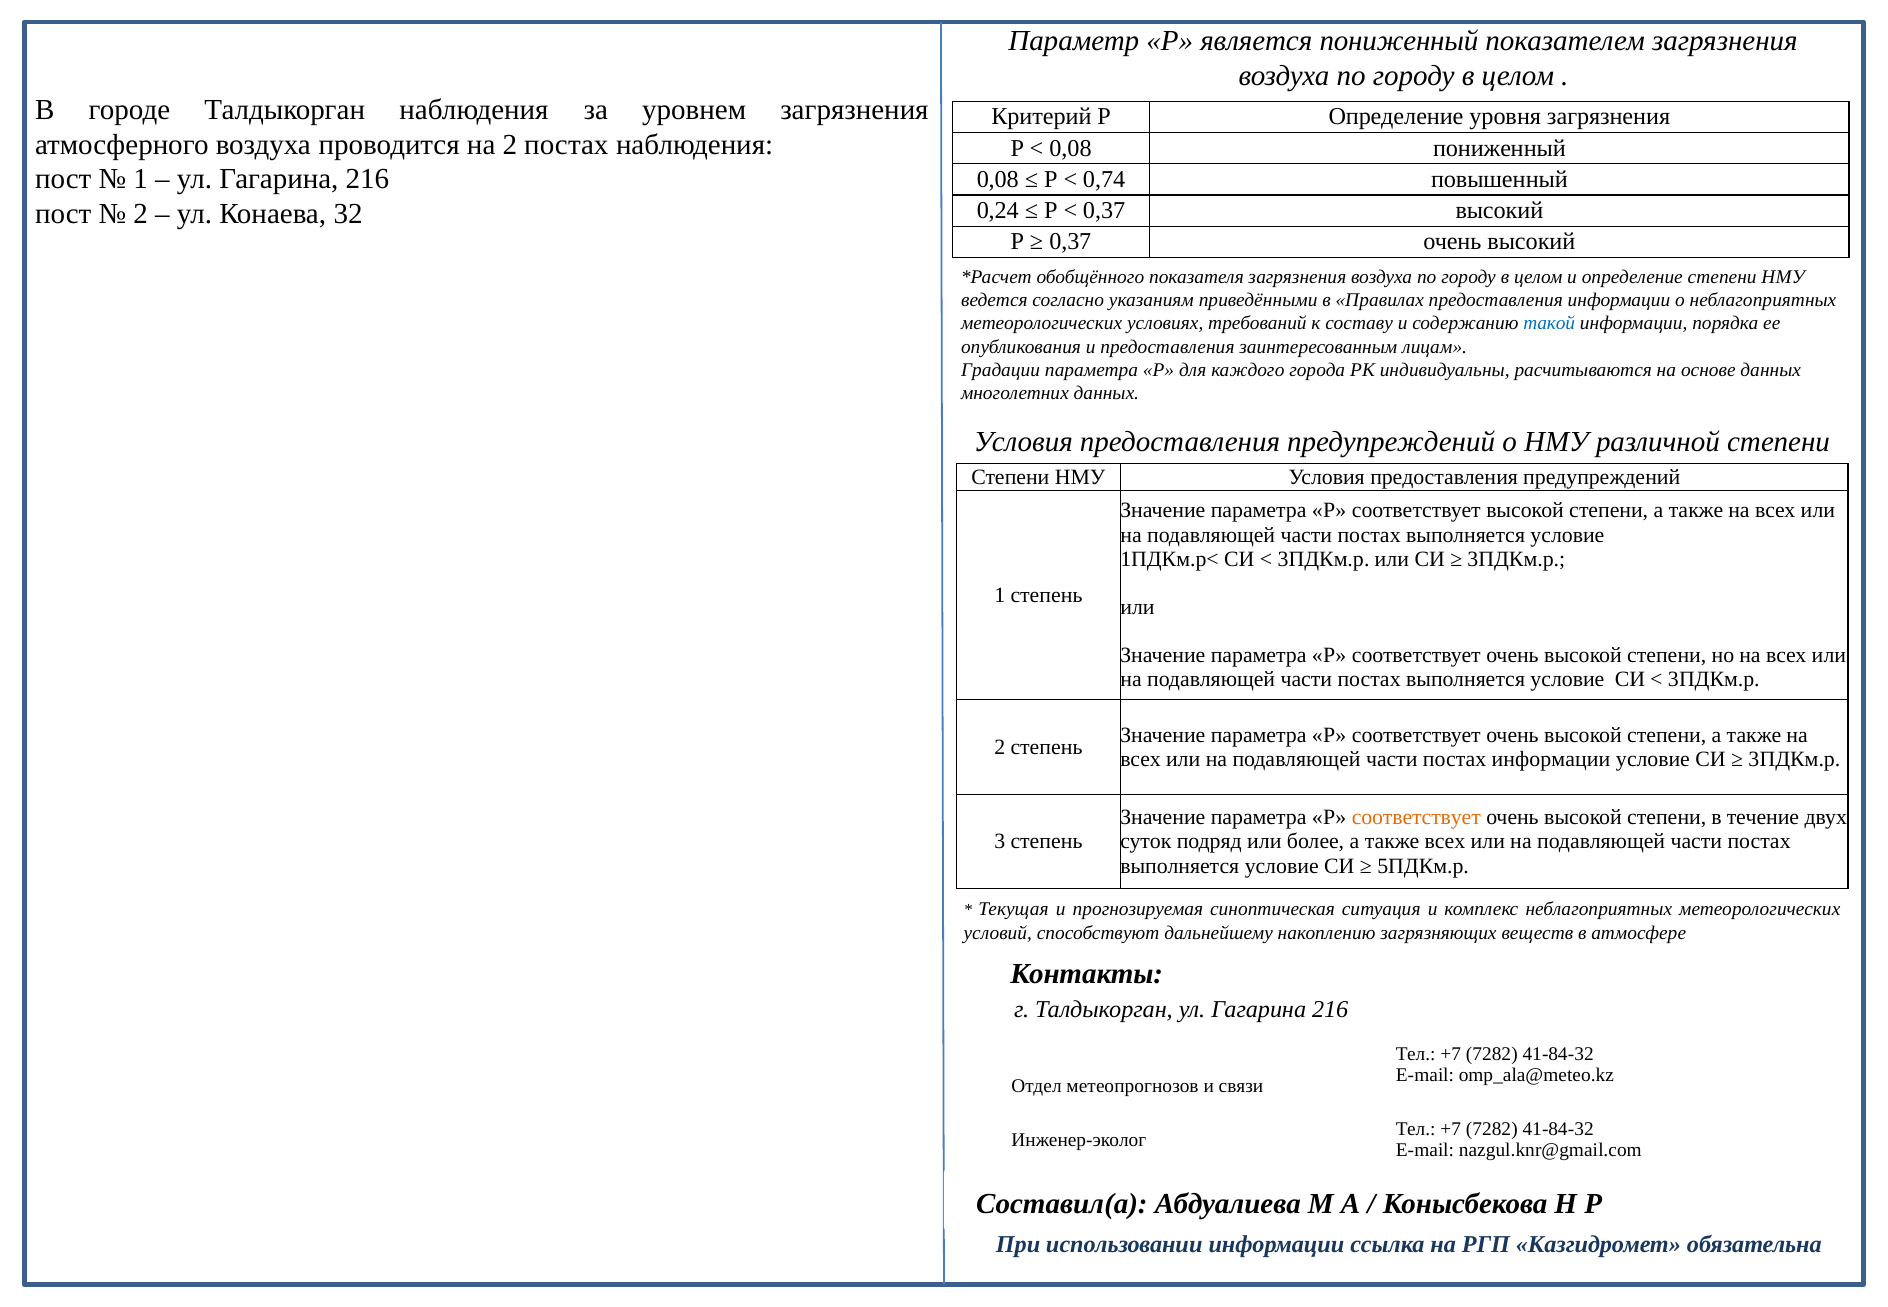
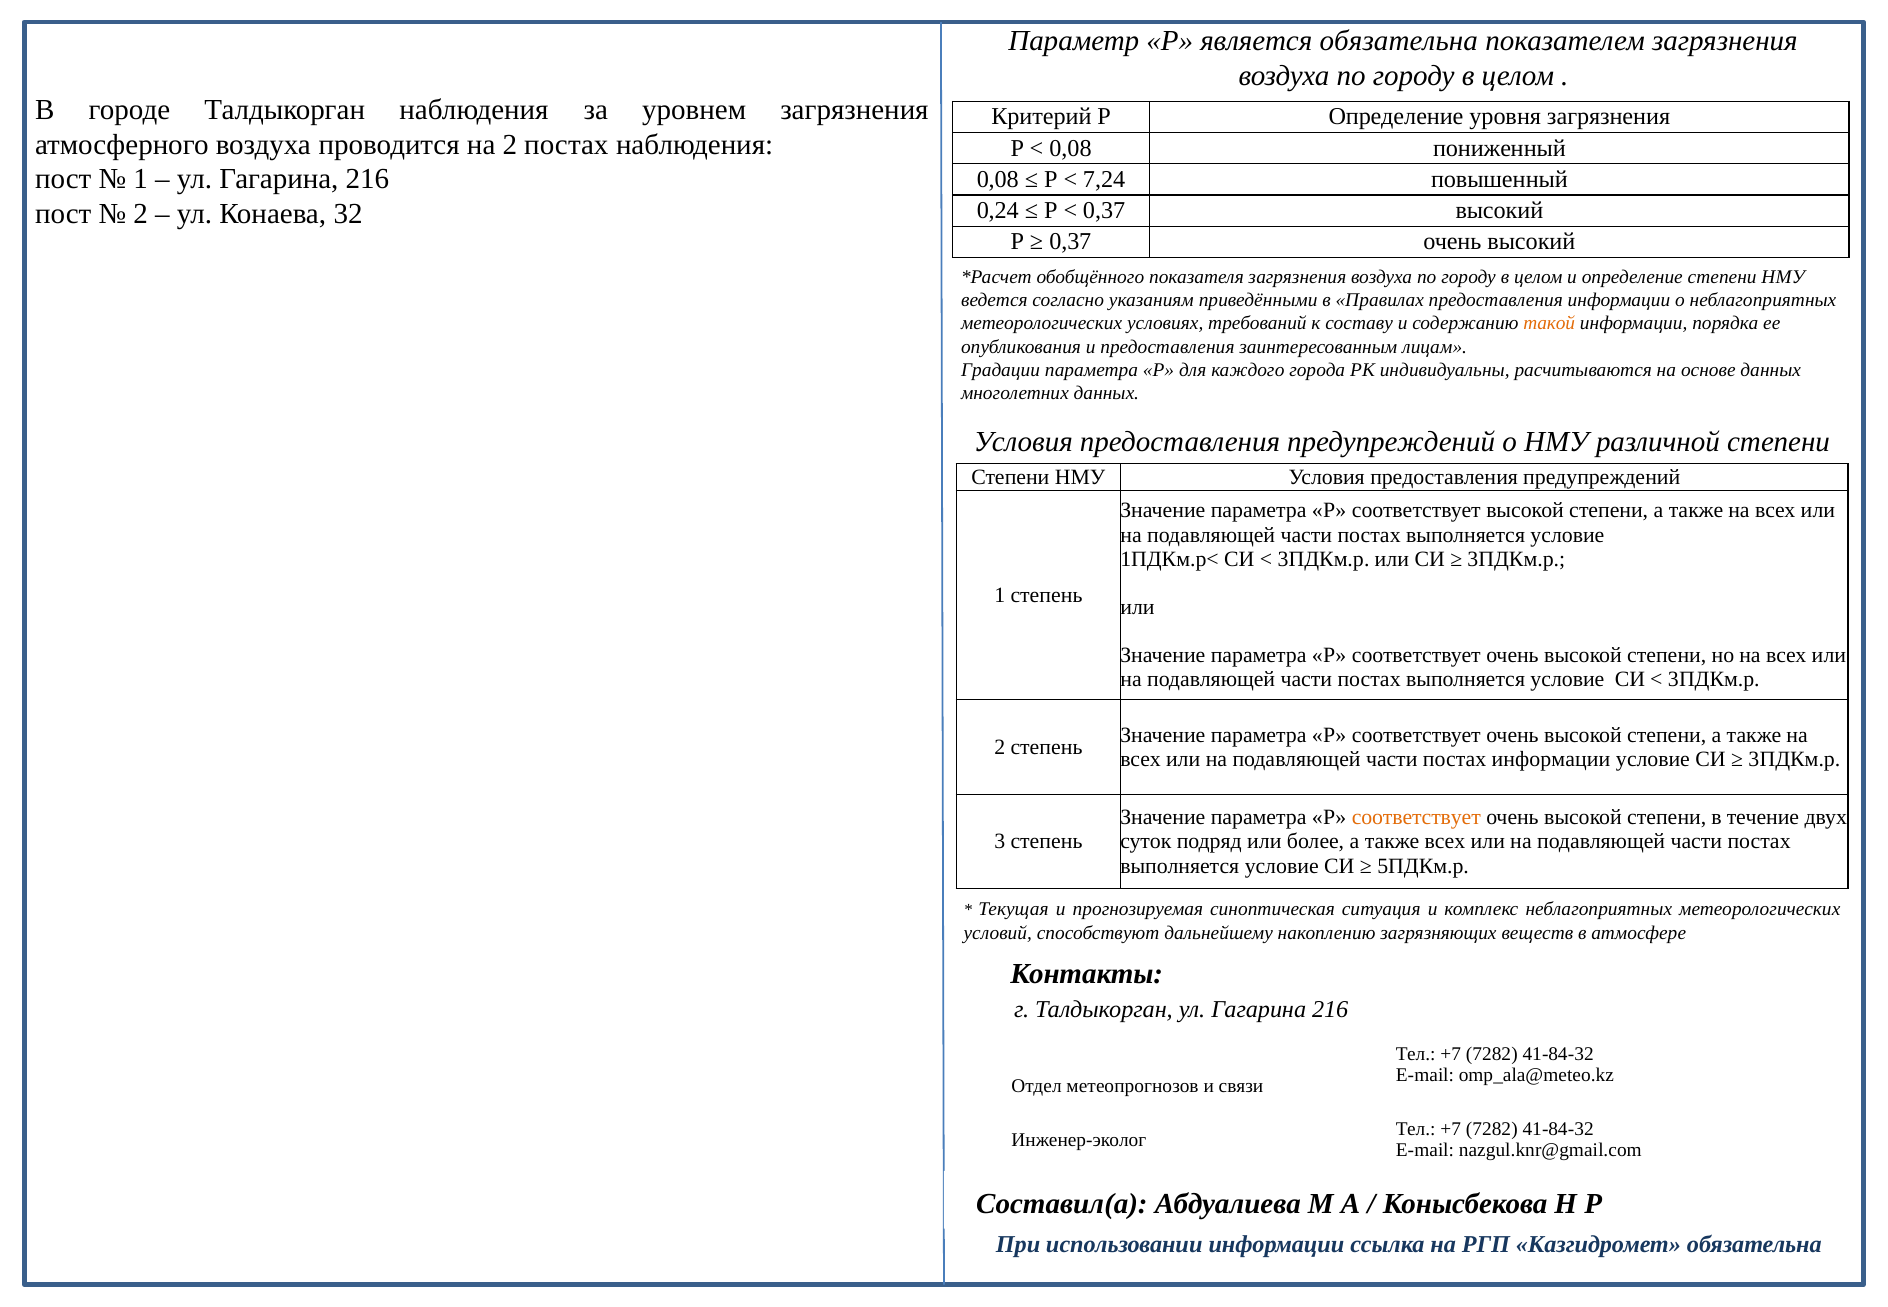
является пониженный: пониженный -> обязательна (1399, 41)
0,74: 0,74 -> 7,24 (1104, 179)
такой colour: blue -> orange (1549, 324)
